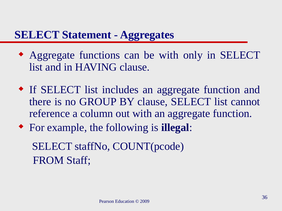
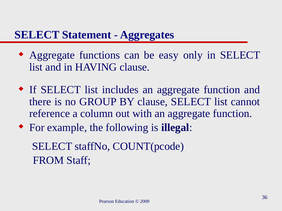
be with: with -> easy (169, 55)
